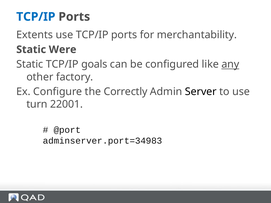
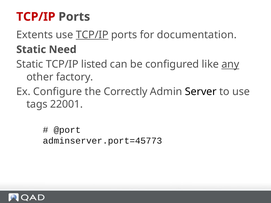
TCP/IP colour: blue -> red (36, 17)
TCP/IP underline: none -> present (92, 35)
merchantability: merchantability -> documentation (197, 35)
Were: Were -> Need (63, 50)
goals: goals -> listed (94, 64)
turn: turn -> tags (37, 104)
adminserver.port=34983: adminserver.port=34983 -> adminserver.port=45773 (102, 141)
